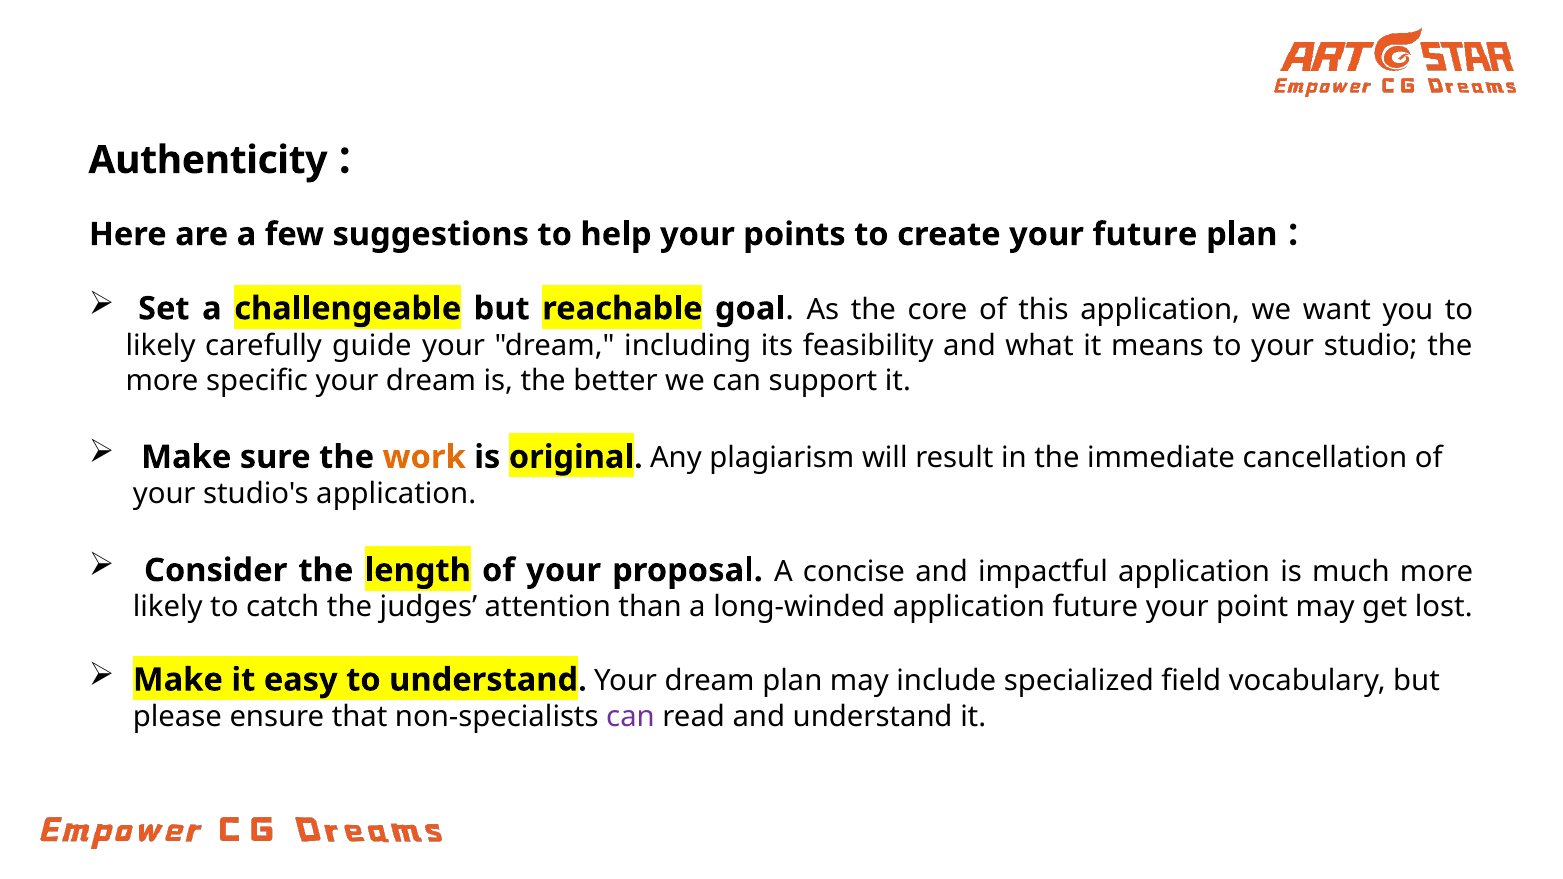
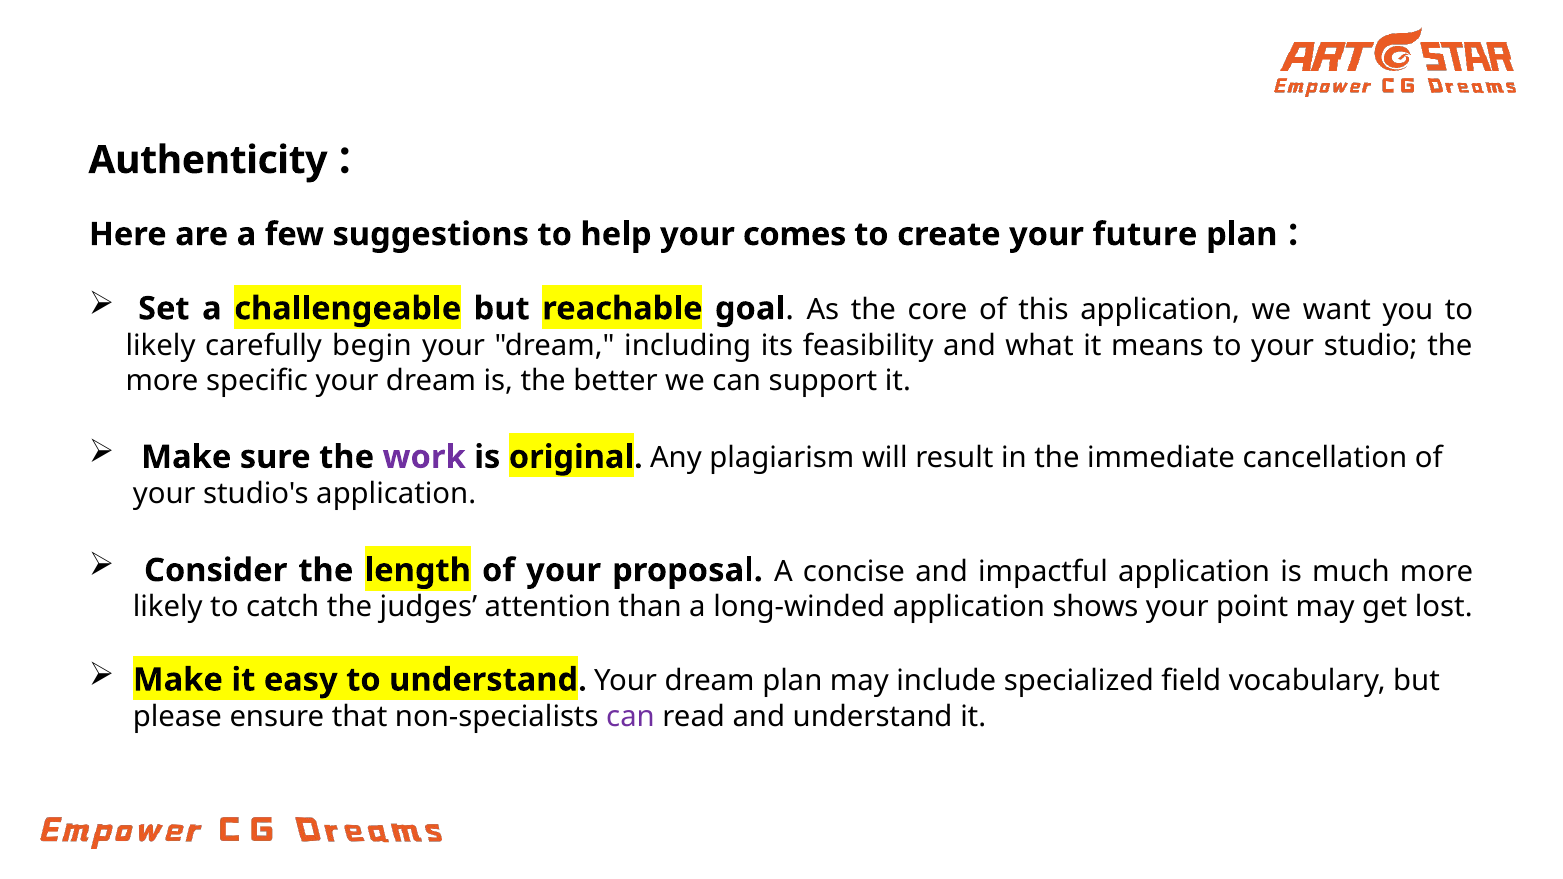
points: points -> comes (795, 234)
guide: guide -> begin (372, 346)
work colour: orange -> purple (424, 457)
application future: future -> shows (1095, 607)
